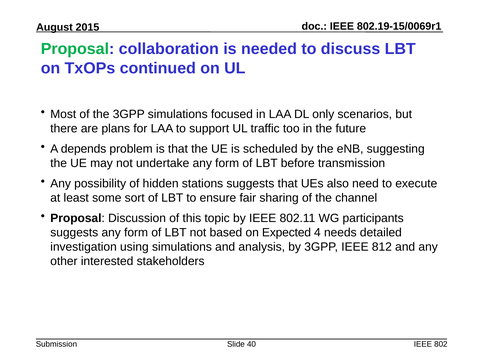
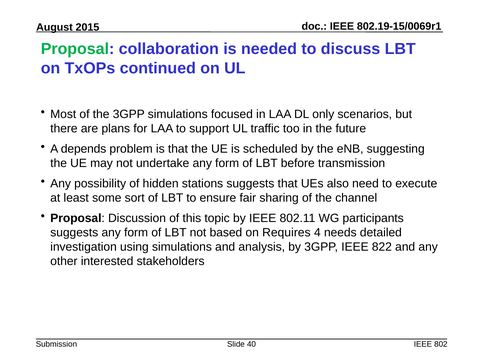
Expected: Expected -> Requires (286, 233)
812: 812 -> 822 (382, 247)
